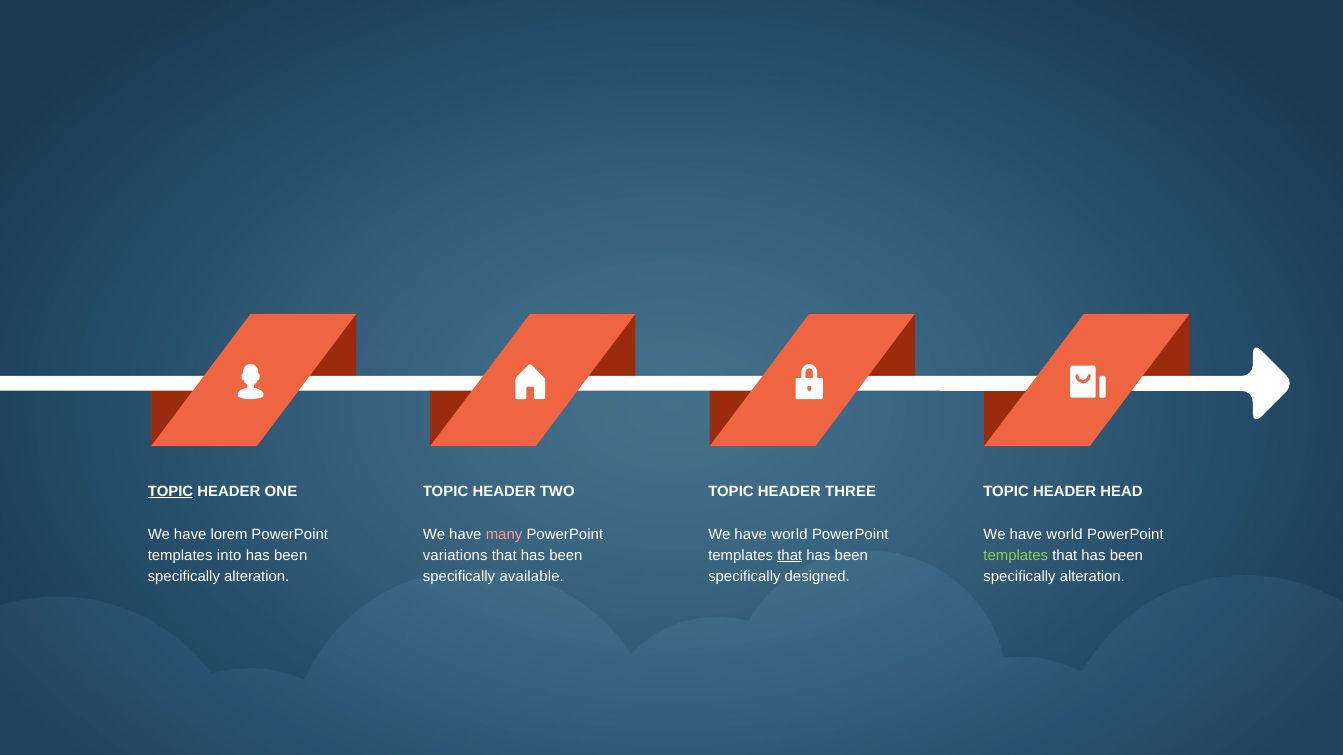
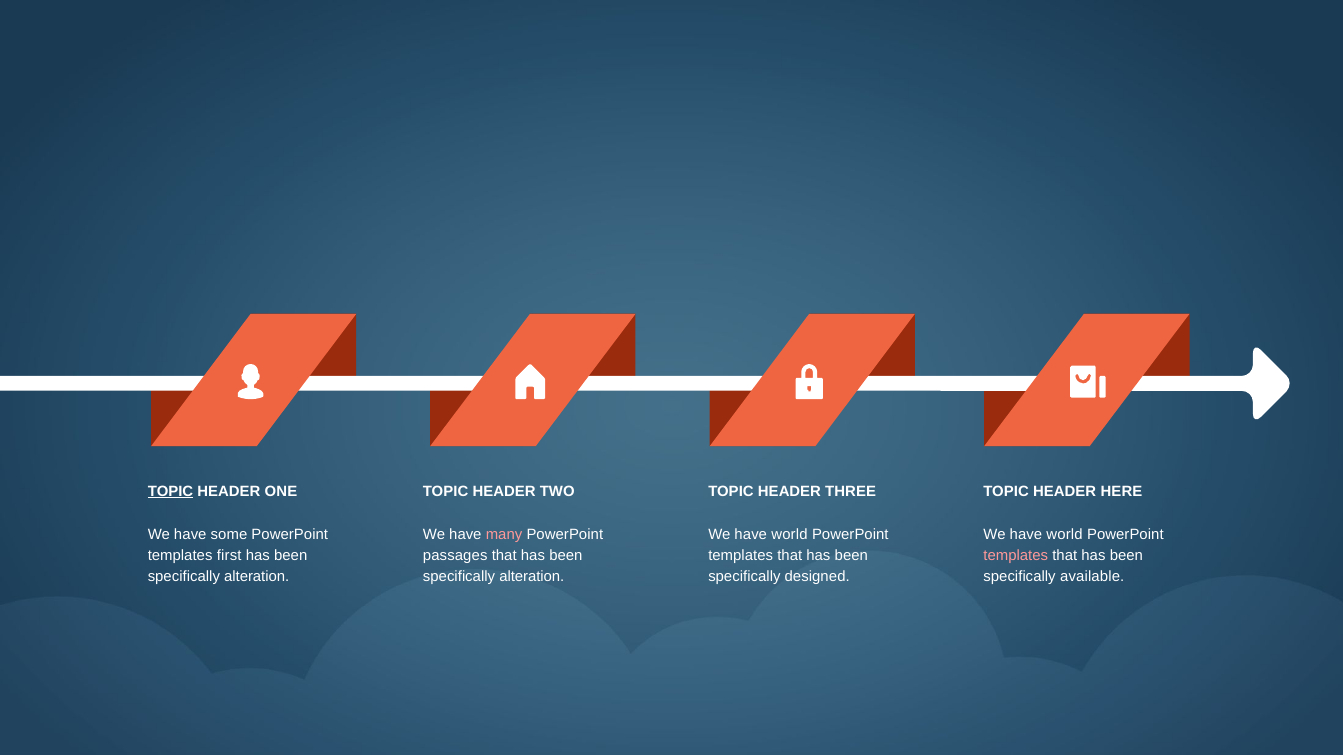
HEAD: HEAD -> HERE (1121, 492)
lorem: lorem -> some (229, 534)
into: into -> first (229, 556)
variations: variations -> passages (455, 556)
that underline: present -> none (790, 556)
templates colour: light green -> pink (1016, 556)
available: available -> alteration (532, 577)
alteration: alteration -> available (1092, 577)
